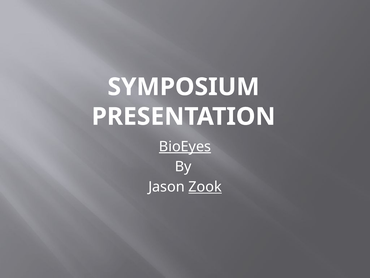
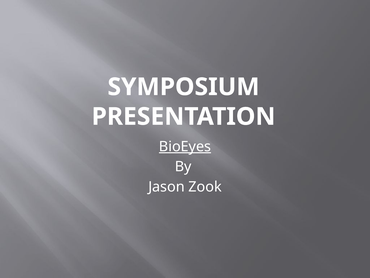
Zook underline: present -> none (205, 187)
